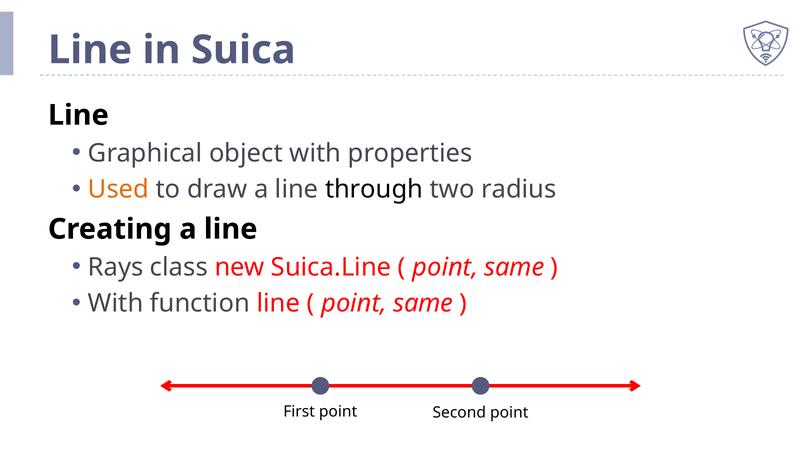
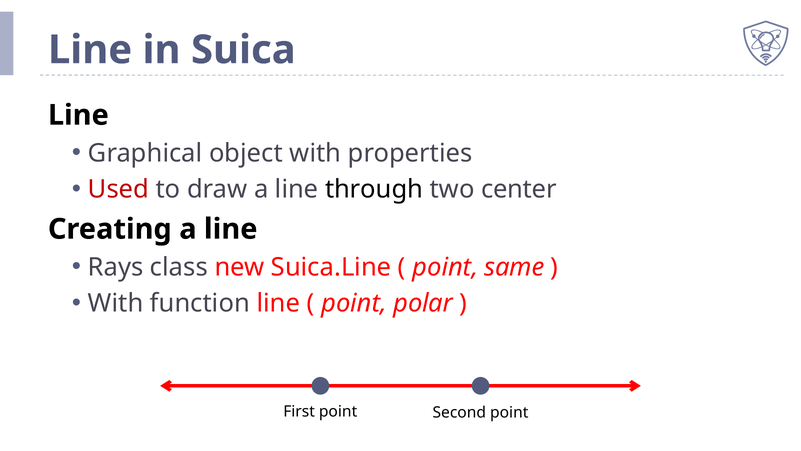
Used colour: orange -> red (119, 189)
radius: radius -> center (519, 189)
same: same -> polar (423, 303)
